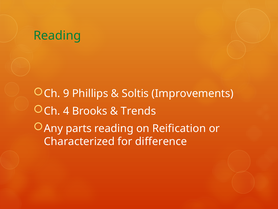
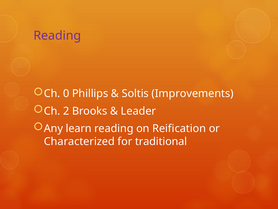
Reading colour: green -> purple (57, 35)
9: 9 -> 0 (66, 93)
4: 4 -> 2 (66, 111)
Trends: Trends -> Leader (138, 111)
parts: parts -> learn (79, 128)
difference: difference -> traditional (161, 141)
